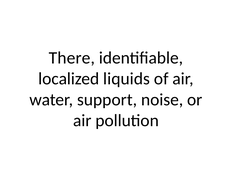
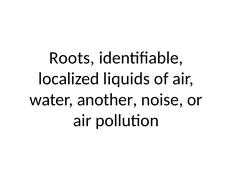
There: There -> Roots (72, 58)
support: support -> another (107, 100)
